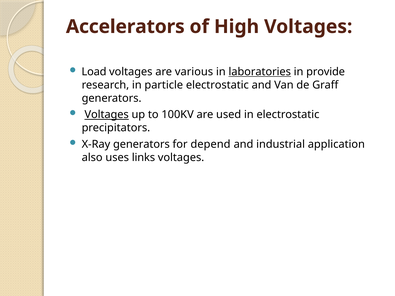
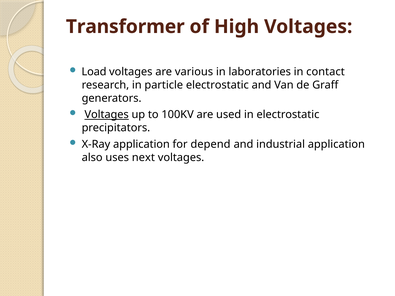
Accelerators: Accelerators -> Transformer (125, 27)
laboratories underline: present -> none (260, 72)
provide: provide -> contact (325, 72)
X-Ray generators: generators -> application (141, 144)
links: links -> next (143, 158)
